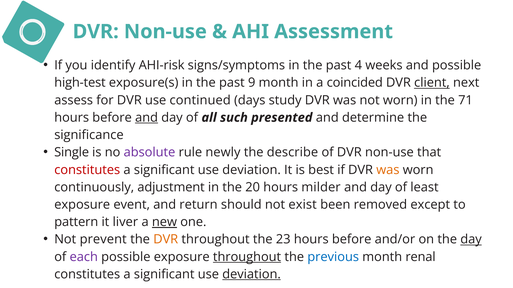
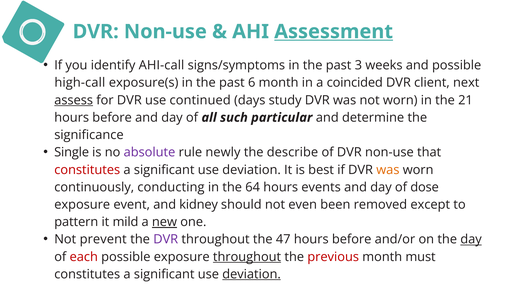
Assessment underline: none -> present (334, 32)
AHI-risk: AHI-risk -> AHI-call (162, 65)
4: 4 -> 3 (358, 65)
high-test: high-test -> high-call (80, 83)
9: 9 -> 6 (252, 83)
client underline: present -> none (432, 83)
assess underline: none -> present (74, 100)
71: 71 -> 21 (465, 100)
and underline: present -> none (147, 118)
presented: presented -> particular (282, 118)
adjustment: adjustment -> conducting (171, 188)
20: 20 -> 64 (253, 188)
milder: milder -> events (321, 188)
least: least -> dose (425, 188)
return: return -> kidney (199, 205)
exist: exist -> even (303, 205)
liver: liver -> mild (125, 222)
DVR colour: orange -> purple (166, 240)
23: 23 -> 47 (283, 240)
each colour: purple -> red (84, 257)
previous colour: blue -> red (333, 257)
renal: renal -> must (421, 257)
